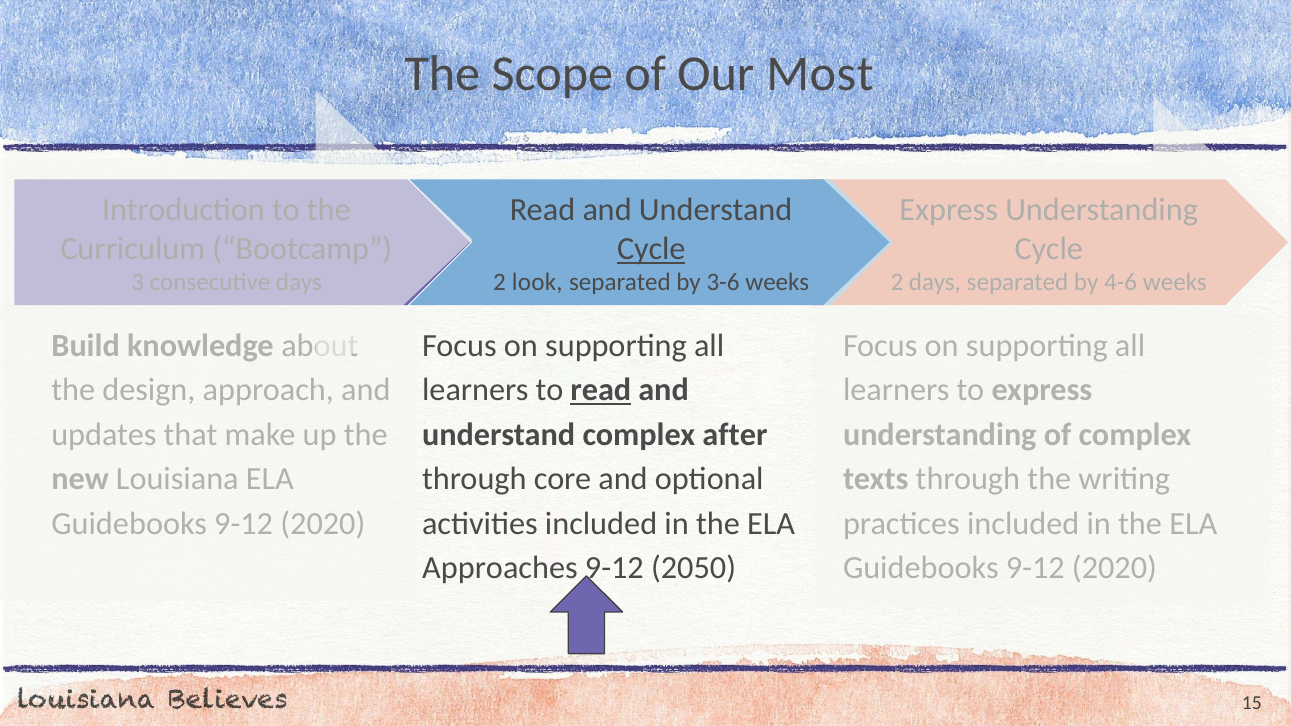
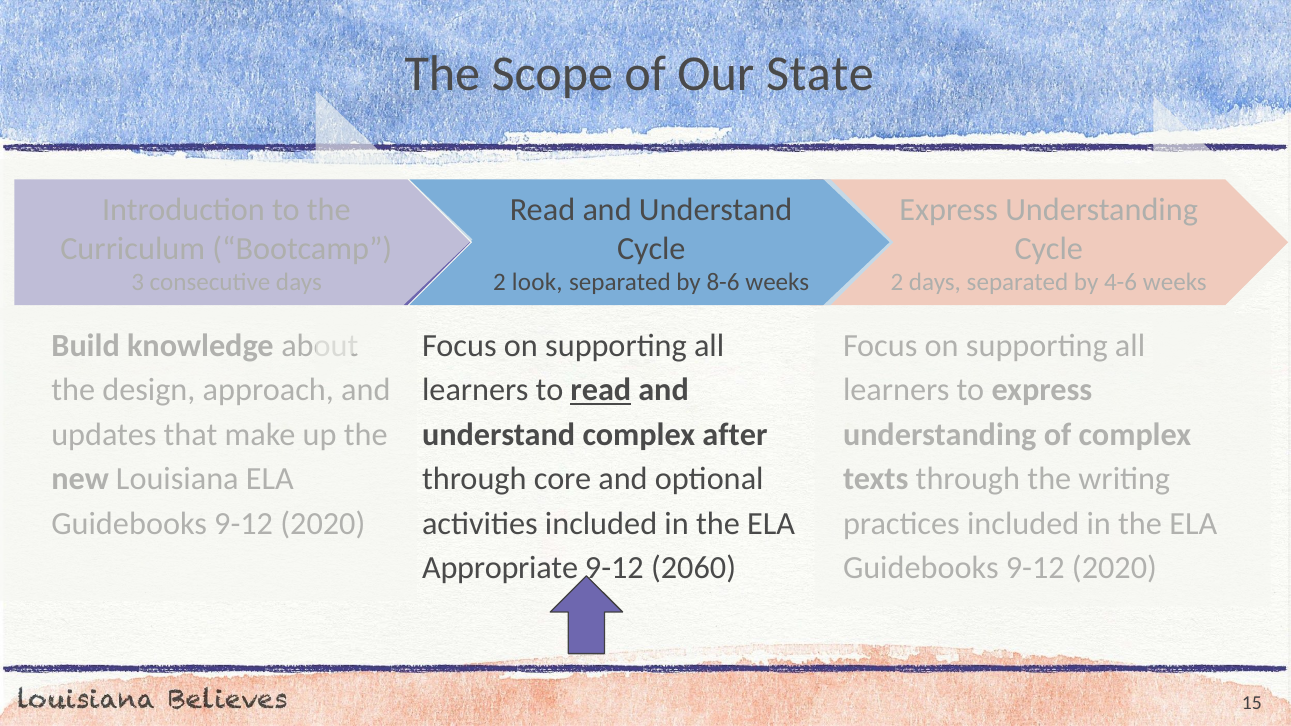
Most: Most -> State (820, 74)
Cycle underline: present -> none (651, 249)
3-6: 3-6 -> 8-6 (723, 283)
Approaches: Approaches -> Appropriate (500, 568)
2050: 2050 -> 2060 (694, 568)
